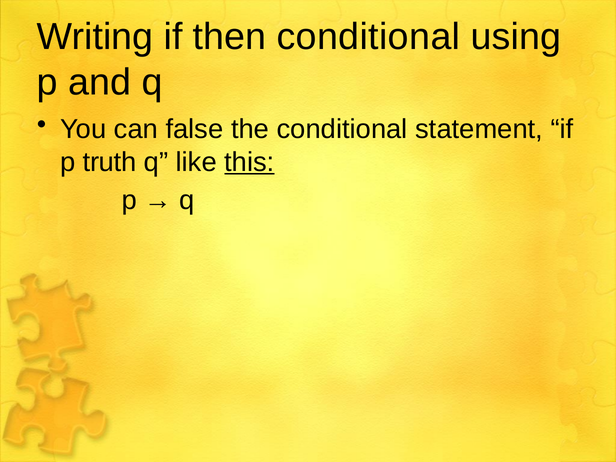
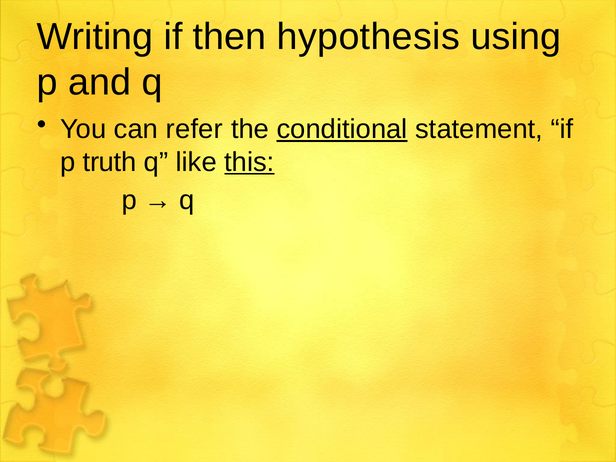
then conditional: conditional -> hypothesis (368, 37)
false: false -> refer (194, 129)
conditional underline: none -> present (342, 129)
